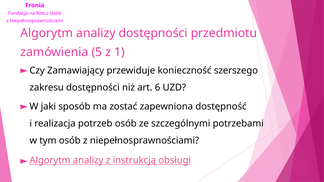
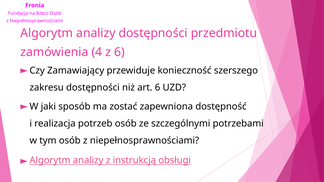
5: 5 -> 4 (97, 52)
z 1: 1 -> 6 (119, 52)
